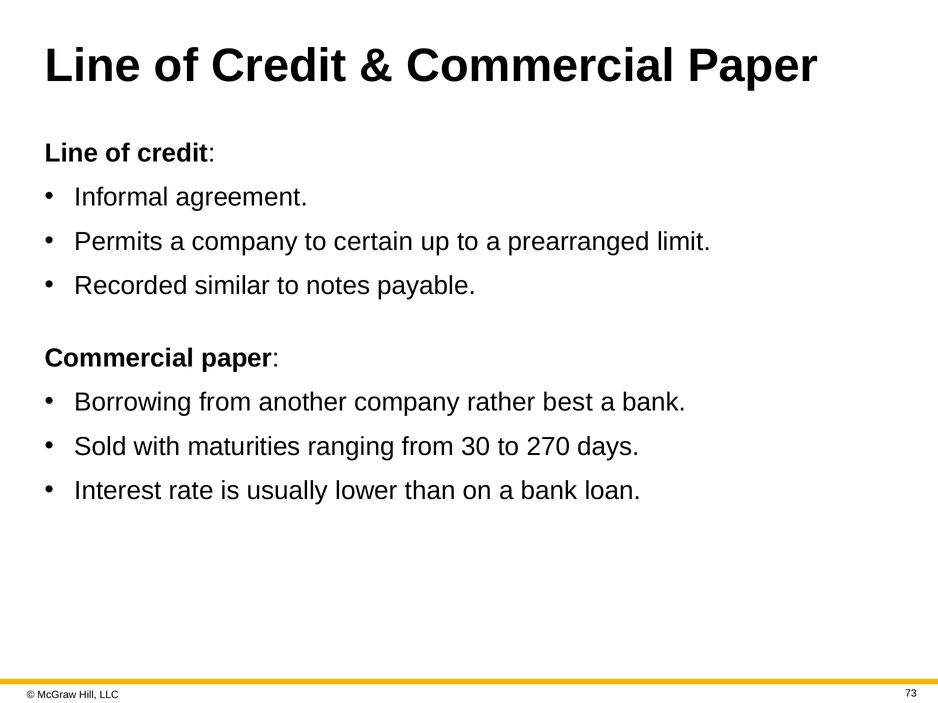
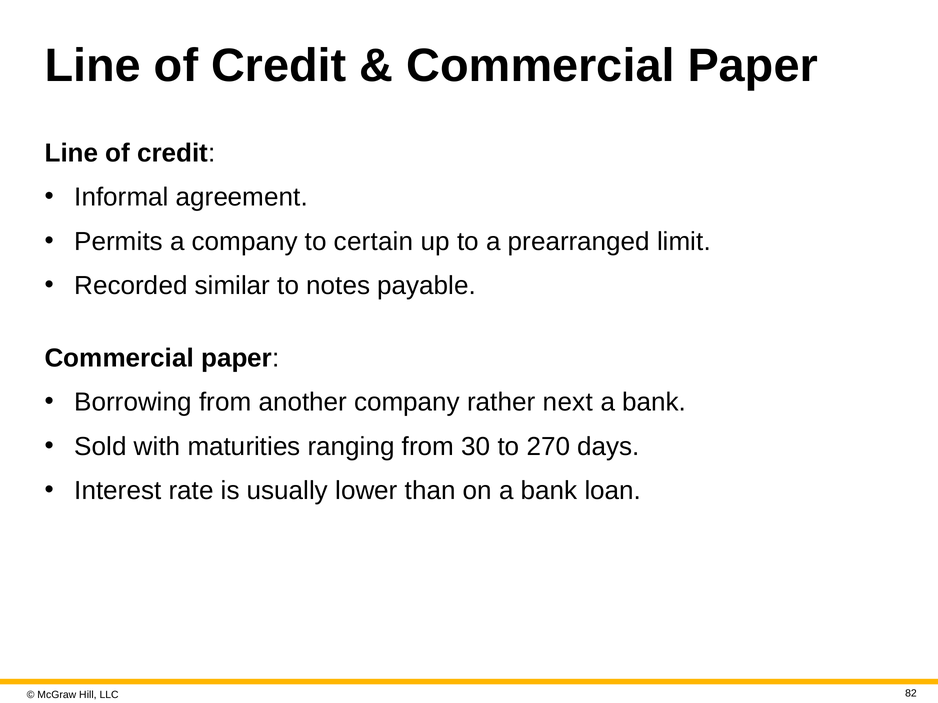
best: best -> next (568, 402)
73: 73 -> 82 (911, 694)
